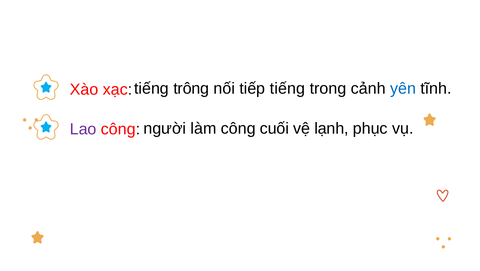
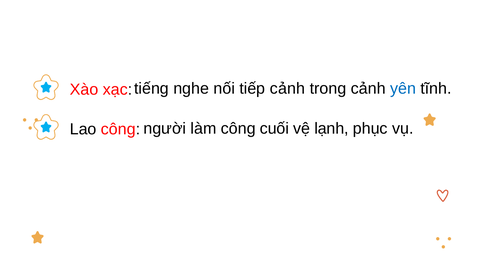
trông: trông -> nghe (191, 89)
tiếp tiếng: tiếng -> cảnh (287, 89)
Lao colour: purple -> black (83, 129)
